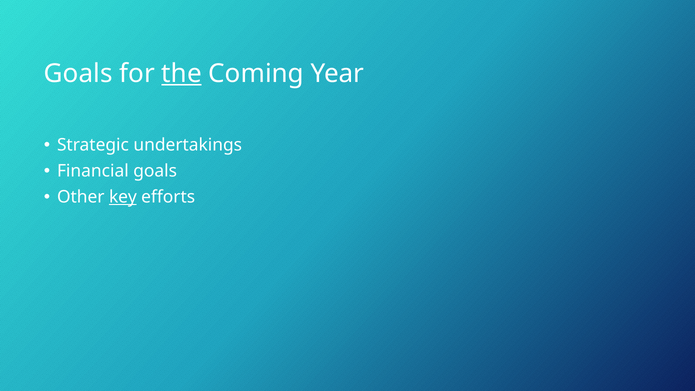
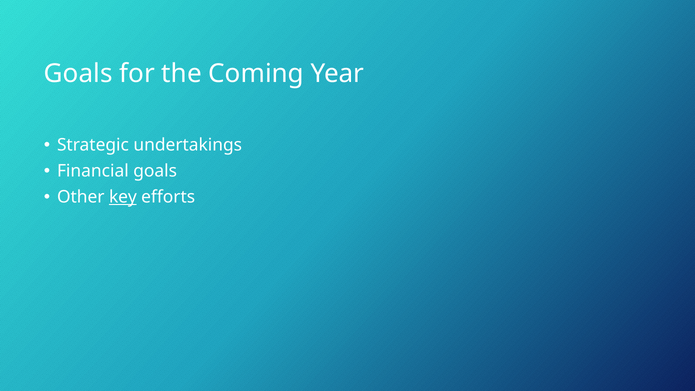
the underline: present -> none (182, 74)
